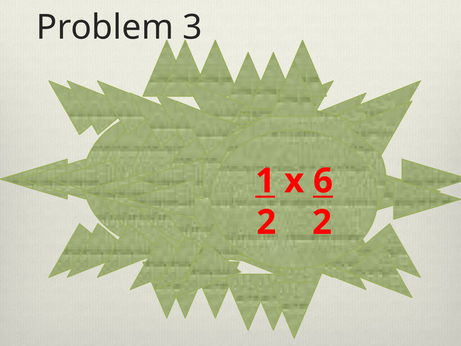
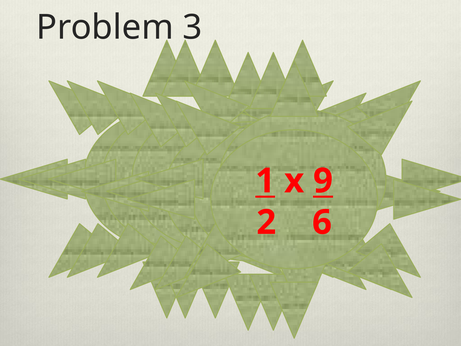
6: 6 -> 9 (323, 181)
2: 2 -> 6 (322, 222)
